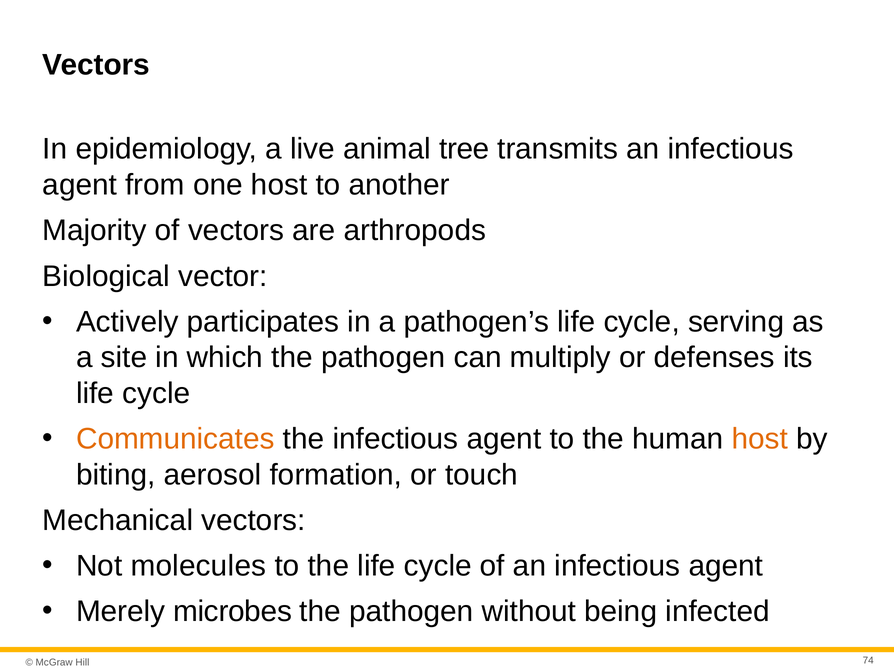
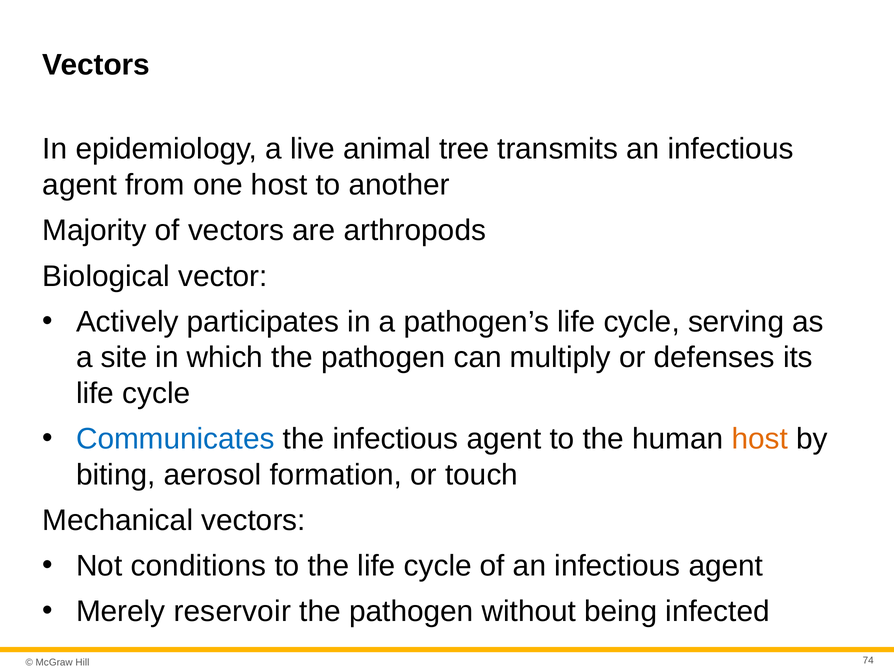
Communicates colour: orange -> blue (175, 439)
molecules: molecules -> conditions (198, 566)
microbes: microbes -> reservoir (232, 612)
